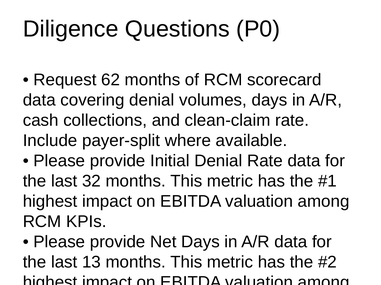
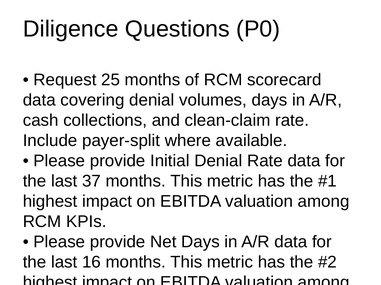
62: 62 -> 25 (111, 80)
32: 32 -> 37 (92, 182)
13: 13 -> 16 (92, 263)
